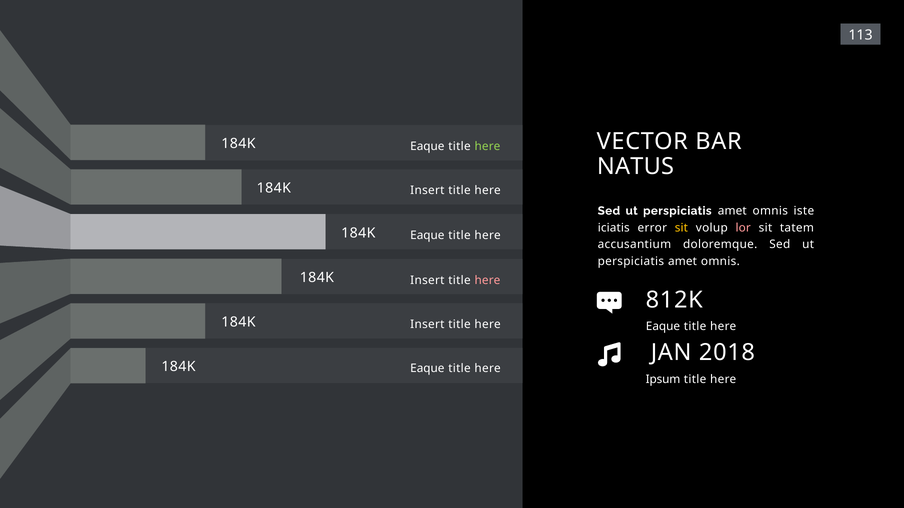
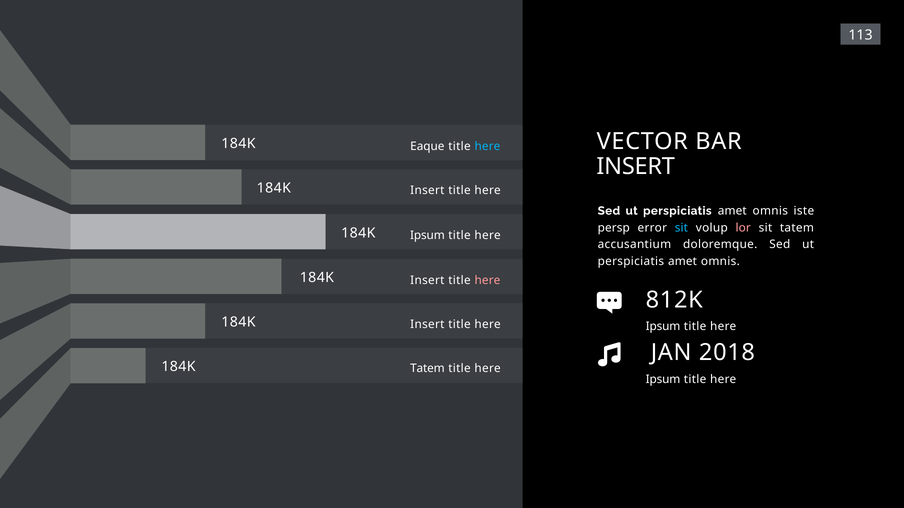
here colour: light green -> light blue (487, 147)
NATUS: NATUS -> INSERT (636, 167)
iciatis: iciatis -> persp (614, 228)
sit colour: yellow -> light blue (681, 228)
Eaque: Eaque -> Ipsum (427, 236)
Eaque: Eaque -> Ipsum (663, 327)
Eaque: Eaque -> Tatem (427, 369)
